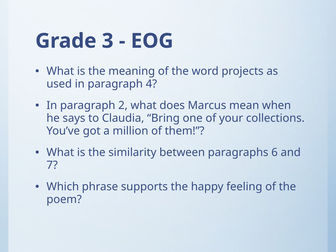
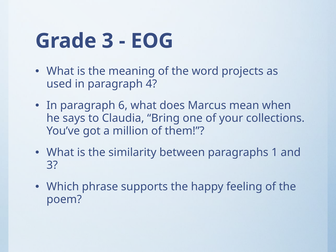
2: 2 -> 6 (123, 106)
6: 6 -> 1 (275, 153)
7: 7 -> 3 (52, 165)
